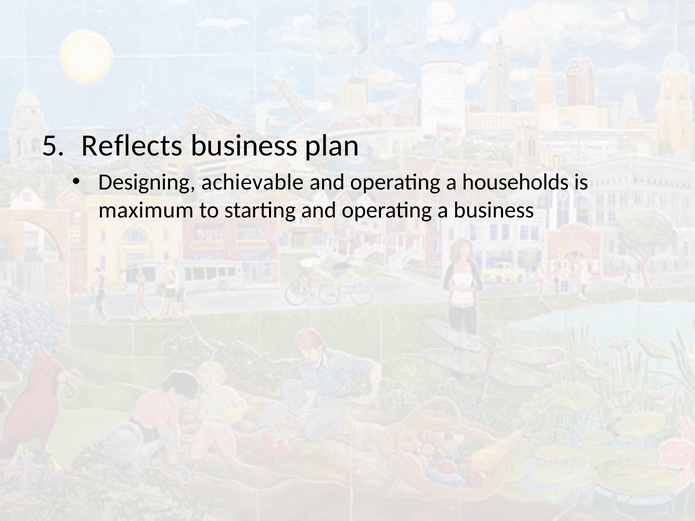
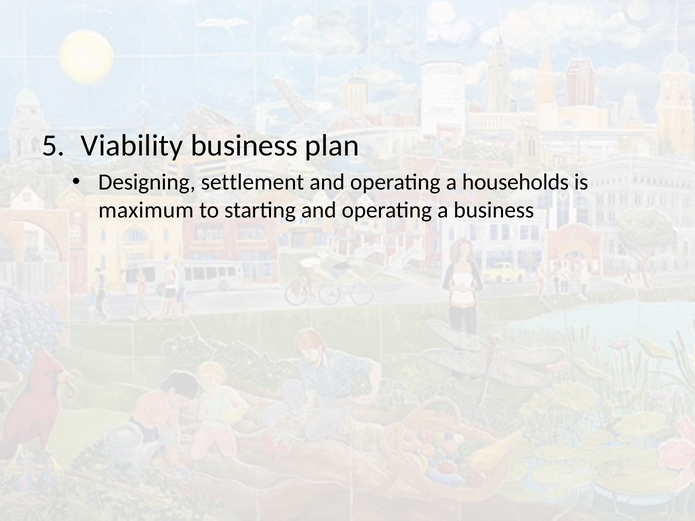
Reflects: Reflects -> Viability (132, 146)
achievable: achievable -> settlement (253, 182)
